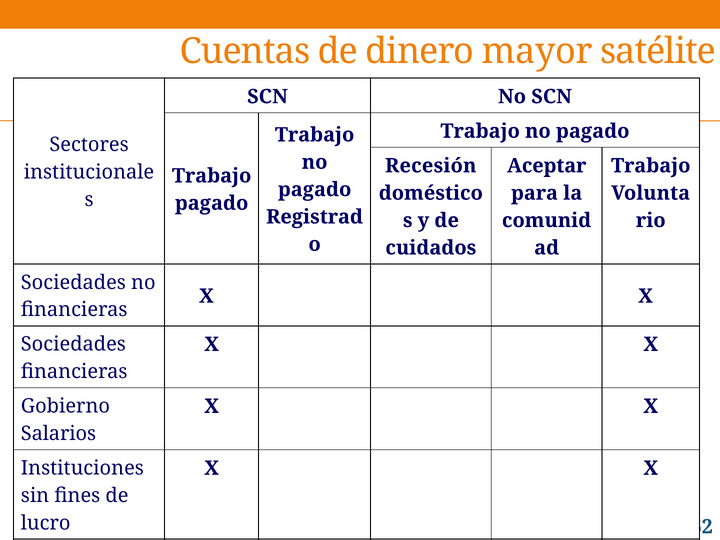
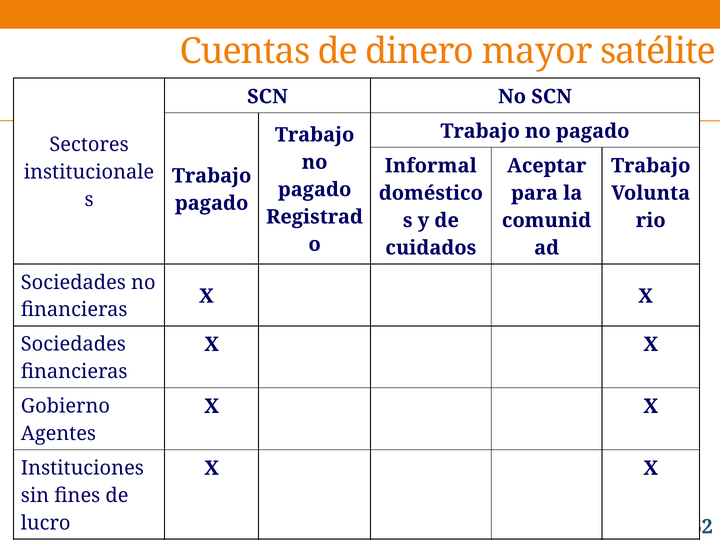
Recesión: Recesión -> Informal (431, 166)
Salarios: Salarios -> Agentes (58, 434)
